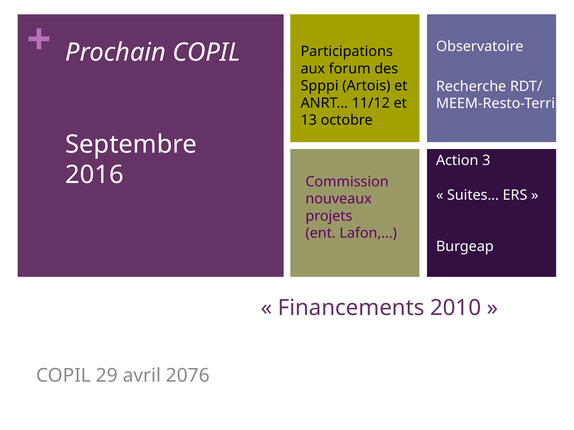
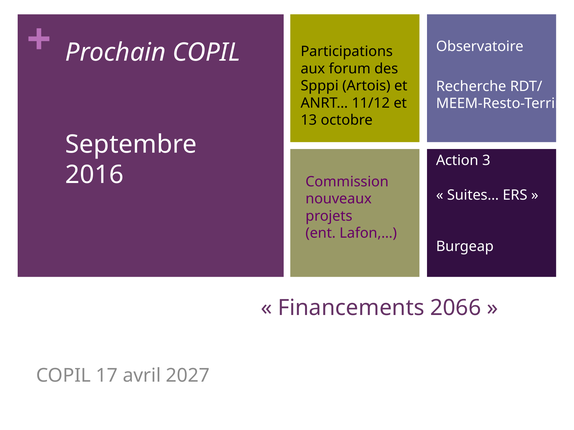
2010: 2010 -> 2066 (456, 308)
29: 29 -> 17 (107, 376)
2076: 2076 -> 2027 (188, 376)
